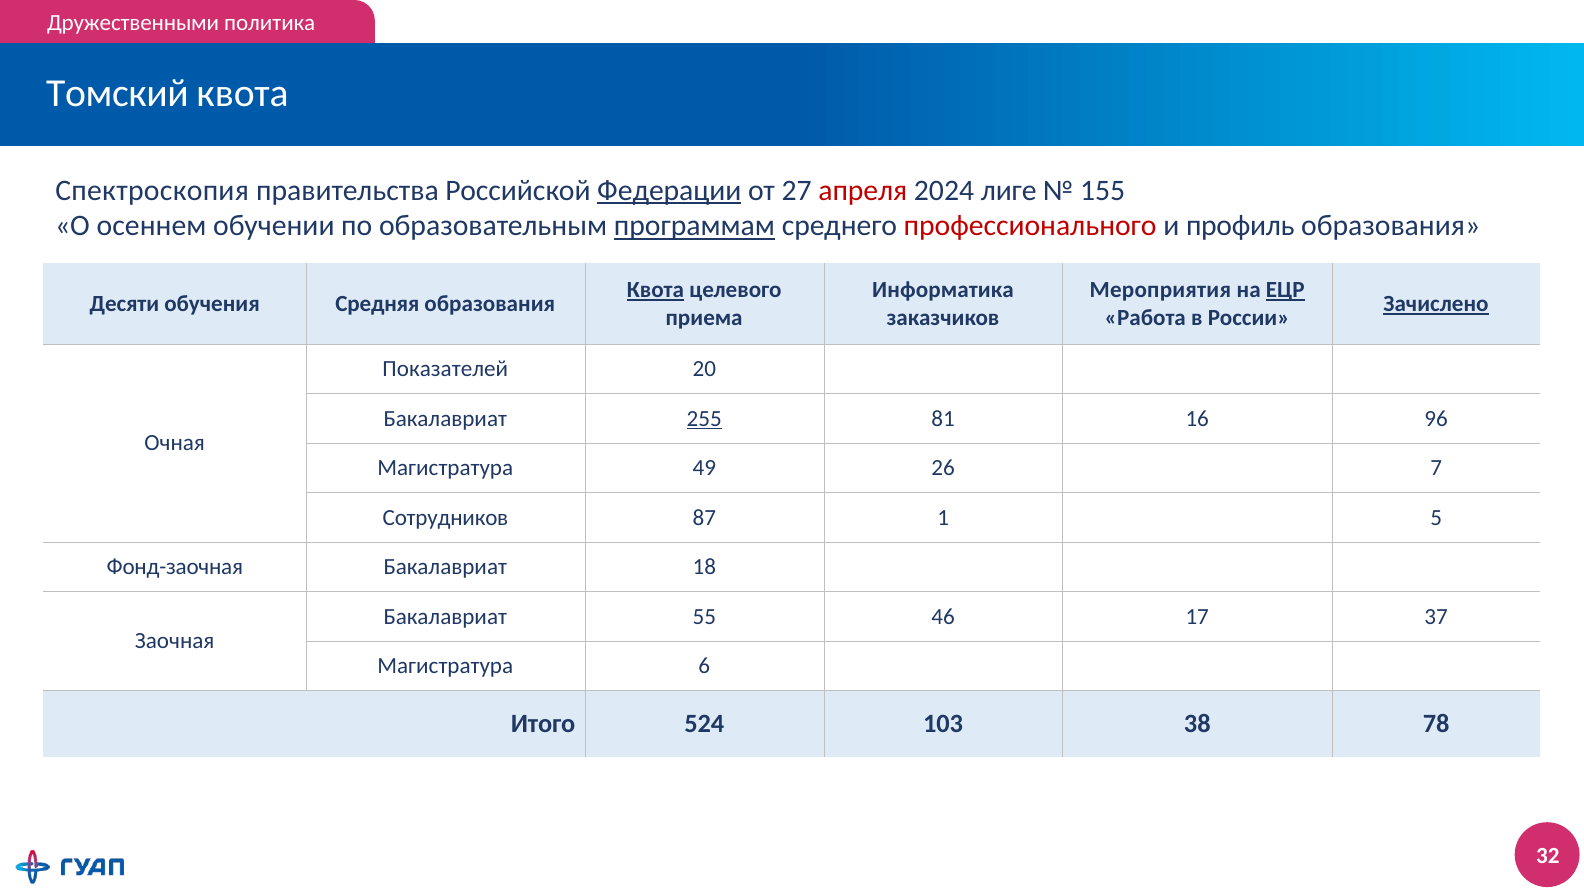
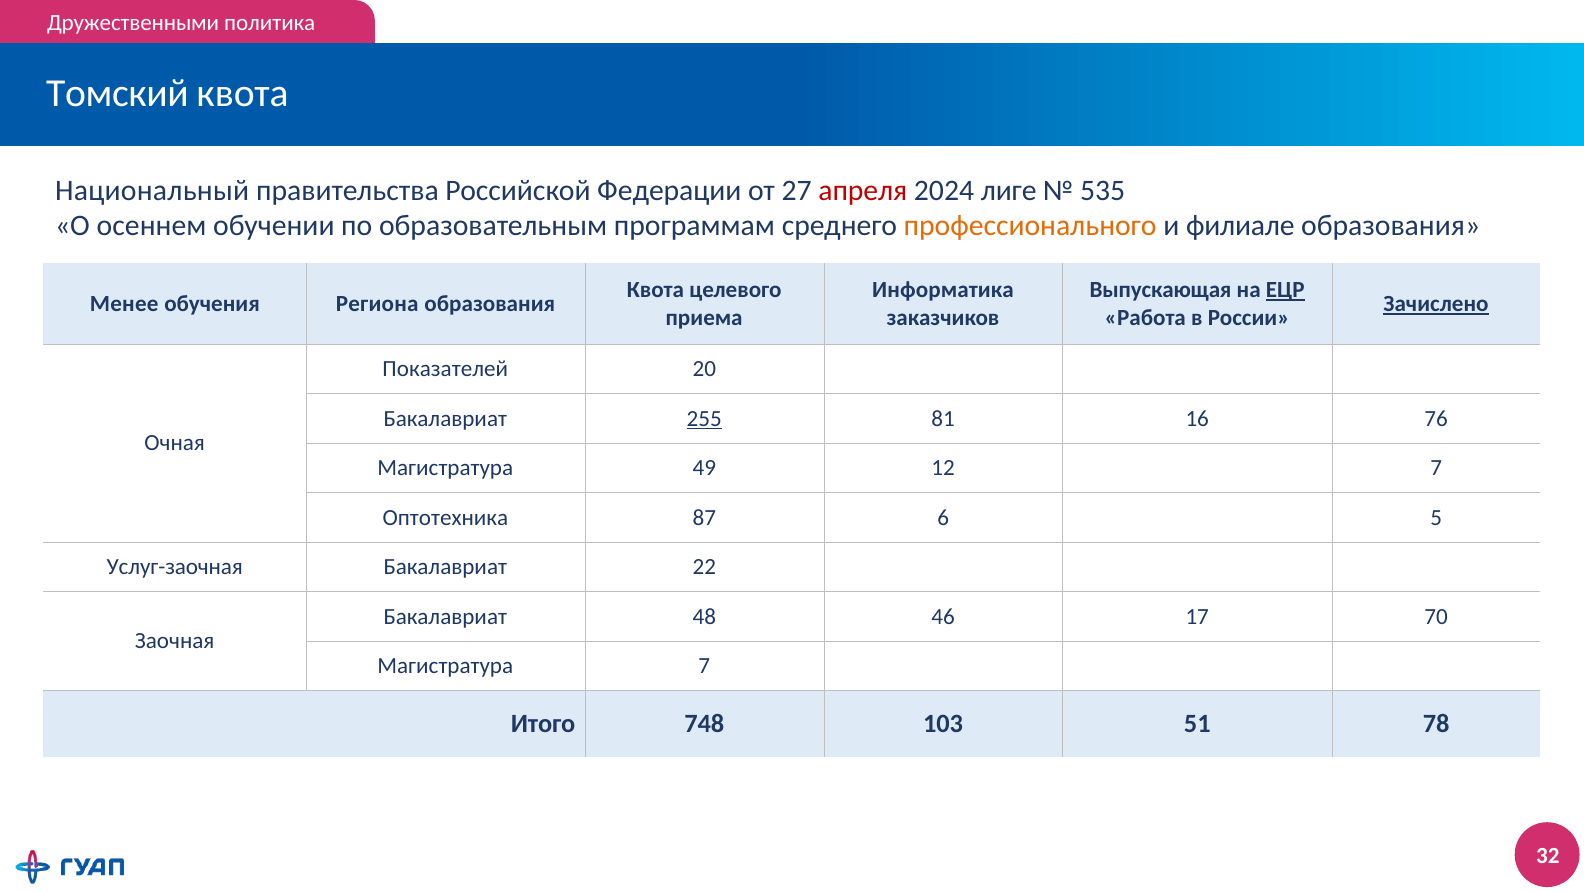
Спектроскопия: Спектроскопия -> Национальный (152, 190)
Федерации underline: present -> none (669, 190)
155: 155 -> 535 (1103, 190)
программам underline: present -> none (694, 226)
профессионального colour: red -> orange (1030, 226)
профиль: профиль -> филиале (1240, 226)
Квота underline: present -> none (656, 290)
Мероприятия: Мероприятия -> Выпускающая (1161, 290)
Десяти: Десяти -> Менее (124, 304)
Средняя: Средняя -> Региона (377, 304)
96: 96 -> 76 (1436, 419)
26: 26 -> 12 (943, 468)
Сотрудников: Сотрудников -> Оптотехника (445, 518)
1: 1 -> 6 (943, 518)
Фонд-заочная: Фонд-заочная -> Услуг-заочная (175, 567)
18: 18 -> 22 (704, 567)
55: 55 -> 48 (704, 616)
37: 37 -> 70 (1436, 616)
Магистратура 6: 6 -> 7 (704, 666)
524: 524 -> 748 (704, 724)
38: 38 -> 51 (1197, 724)
